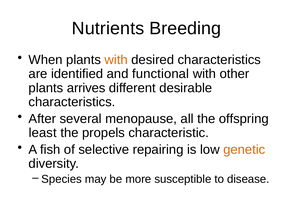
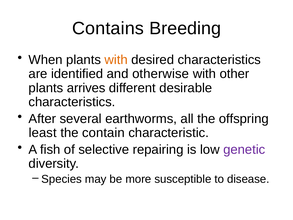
Nutrients: Nutrients -> Contains (108, 28)
functional: functional -> otherwise (161, 74)
menopause: menopause -> earthworms (141, 119)
propels: propels -> contain (103, 133)
genetic colour: orange -> purple (244, 149)
